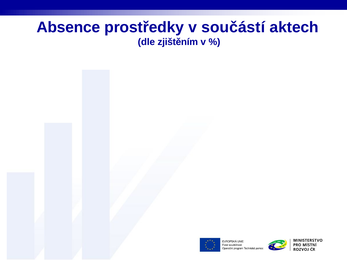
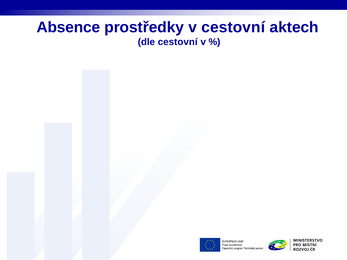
v součástí: součástí -> cestovní (233, 27)
dle zjištěním: zjištěním -> cestovní (178, 42)
